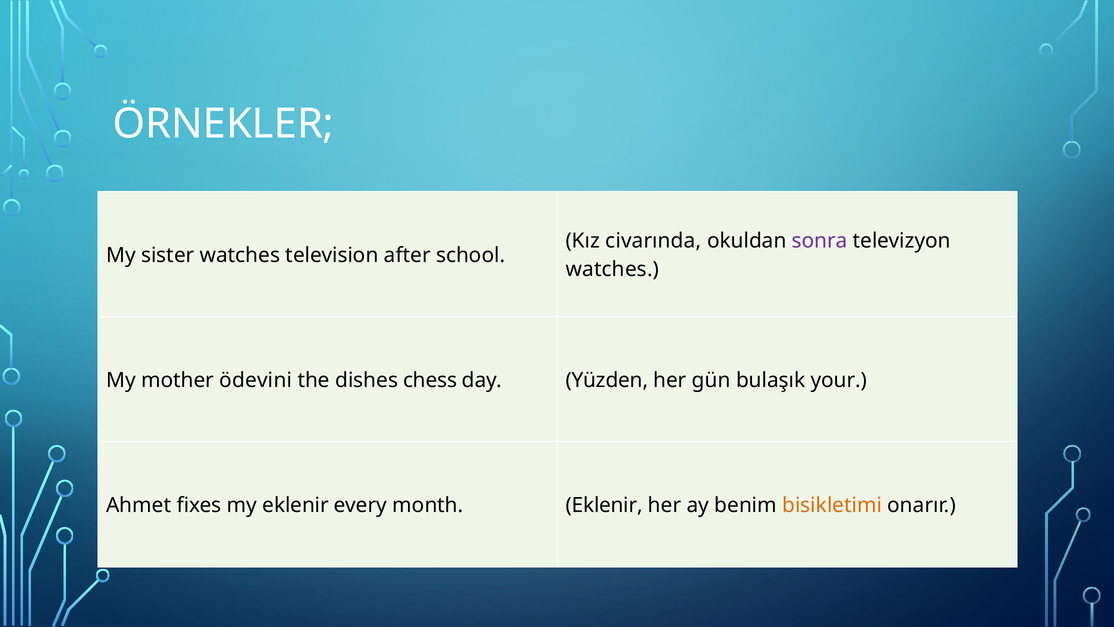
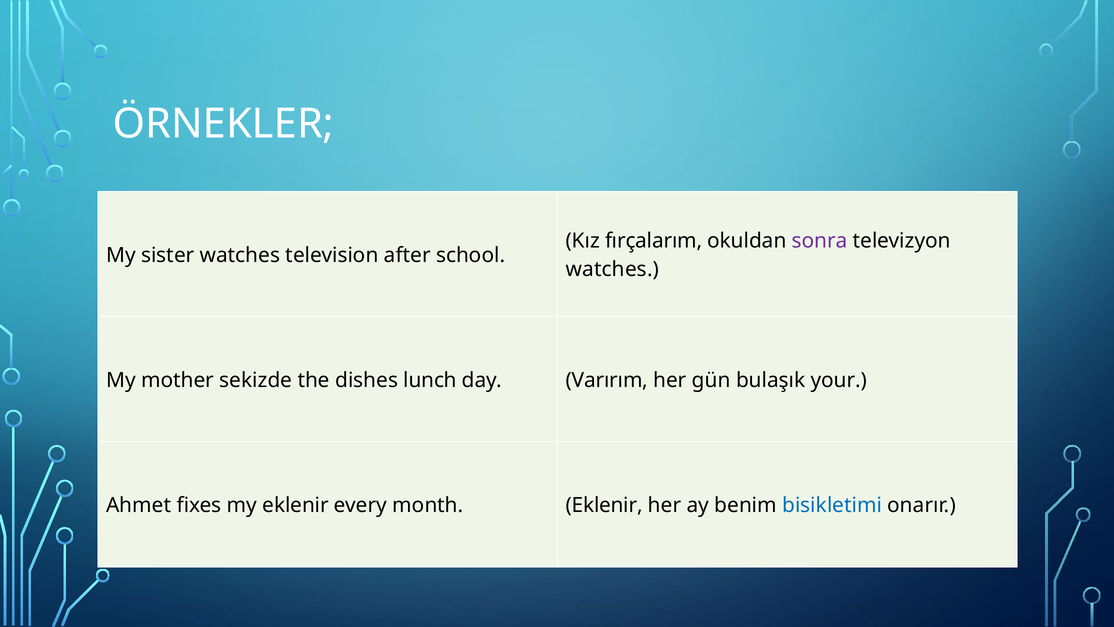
civarında: civarında -> fırçalarım (654, 241)
ödevini: ödevini -> sekizde (256, 380)
chess: chess -> lunch (430, 380)
Yüzden: Yüzden -> Varırım (607, 380)
bisikletimi colour: orange -> blue (832, 505)
